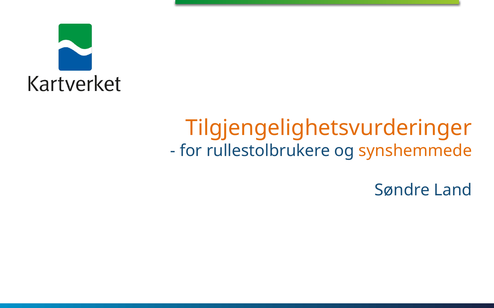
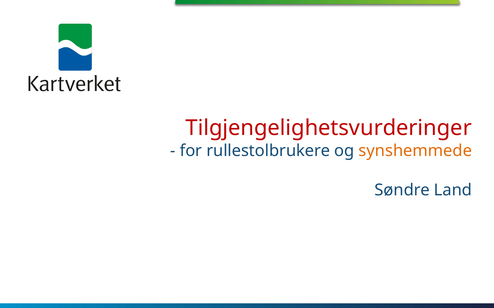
Tilgjengelighetsvurderinger colour: orange -> red (329, 128)
